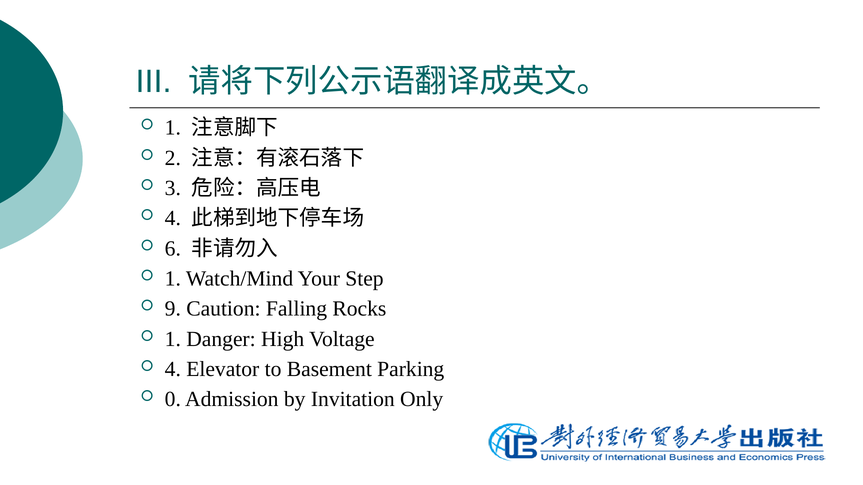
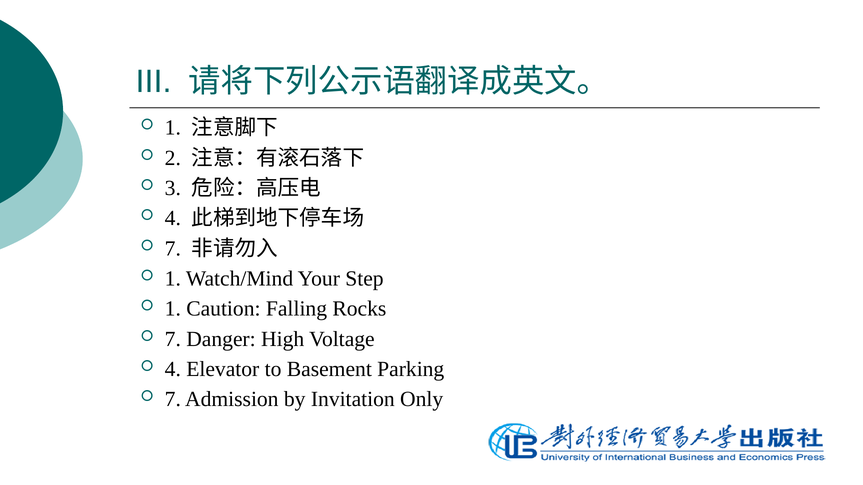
6: 6 -> 7 (173, 249)
9: 9 -> 1 (173, 309)
1: 1 -> 7 (173, 339)
0: 0 -> 7 (173, 400)
